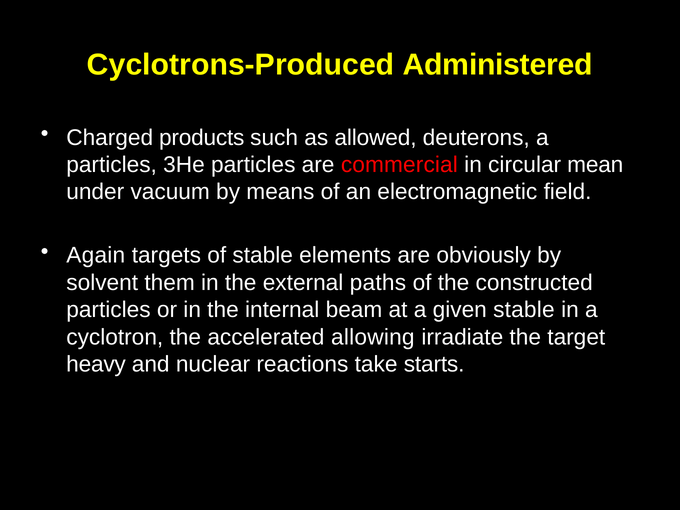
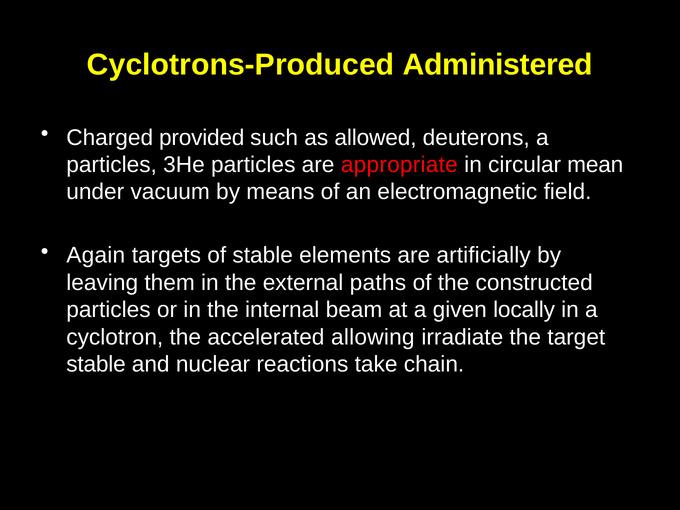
products: products -> provided (202, 138)
commercial: commercial -> appropriate (399, 165)
obviously: obviously -> artificially (484, 255)
solvent: solvent -> leaving (102, 283)
given stable: stable -> locally (524, 310)
heavy: heavy -> stable (96, 364)
starts: starts -> chain (434, 364)
